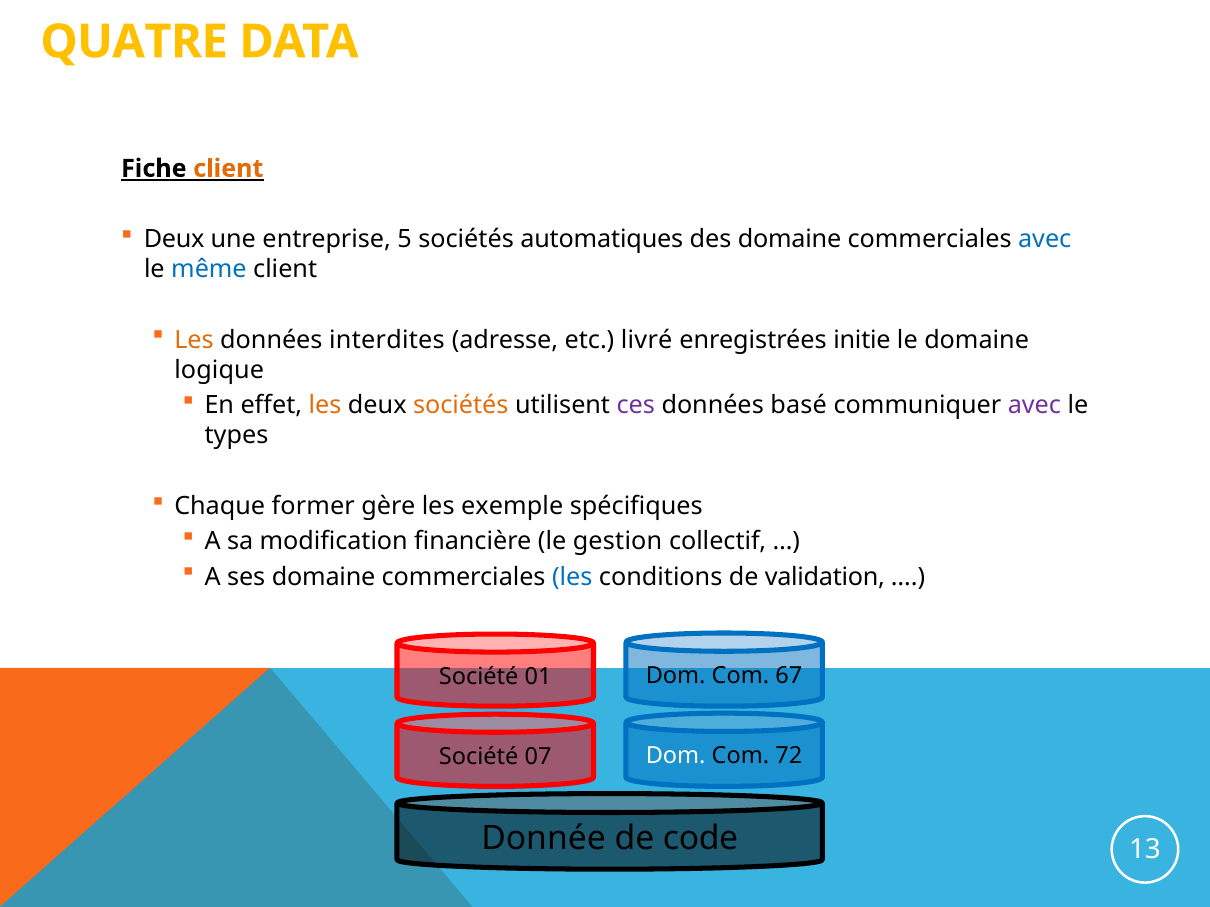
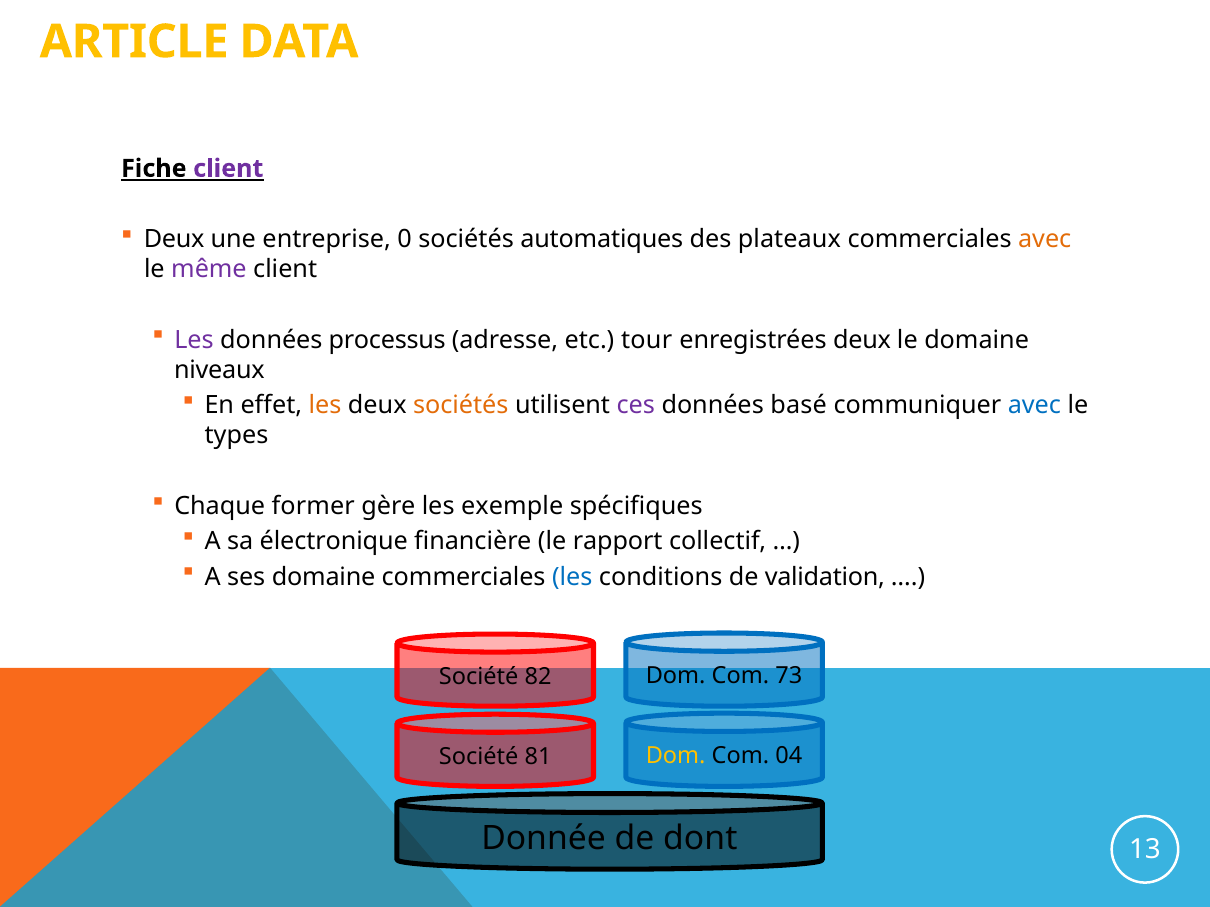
QUATRE: QUATRE -> ARTICLE (134, 42)
client colour: orange -> purple (228, 169)
5: 5 -> 0 (405, 239)
des domaine: domaine -> plateaux (789, 239)
avec colour: blue -> orange (1045, 239)
même colour: blue -> purple (209, 269)
Les colour: orange -> purple (194, 340)
interdites: interdites -> processus (387, 340)
livré: livré -> tour (647, 340)
enregistrées initie: initie -> deux (862, 340)
logique: logique -> niveaux (219, 370)
avec colour: purple -> blue (1034, 406)
modification: modification -> électronique (334, 542)
gestion: gestion -> rapport (618, 542)
01: 01 -> 82 (538, 677)
67: 67 -> 73 (789, 676)
Dom colour: white -> yellow (676, 756)
72: 72 -> 04 (789, 756)
07: 07 -> 81 (538, 757)
code: code -> dont (700, 839)
